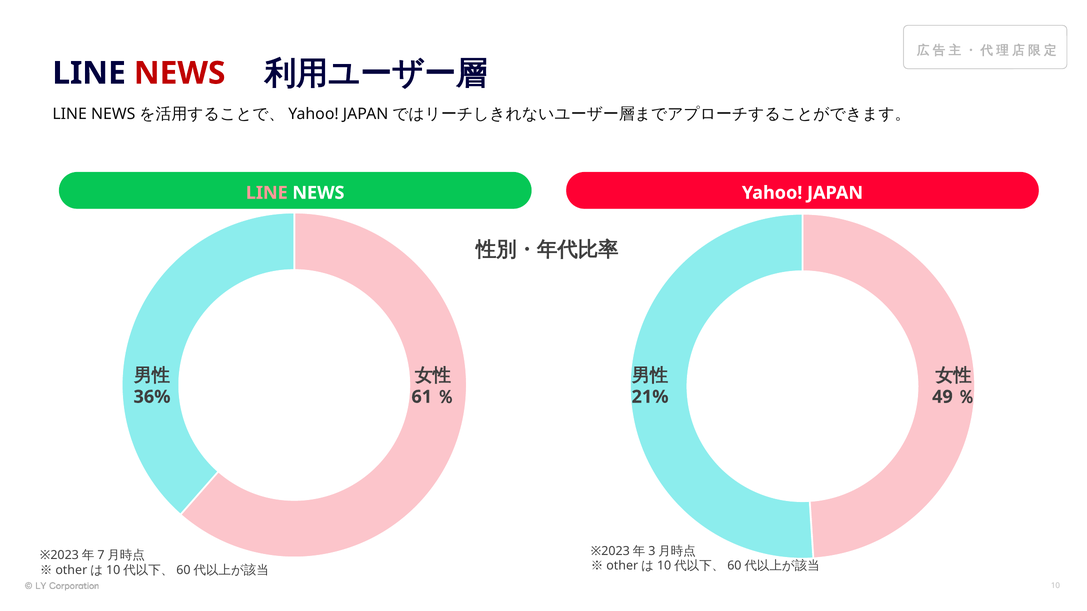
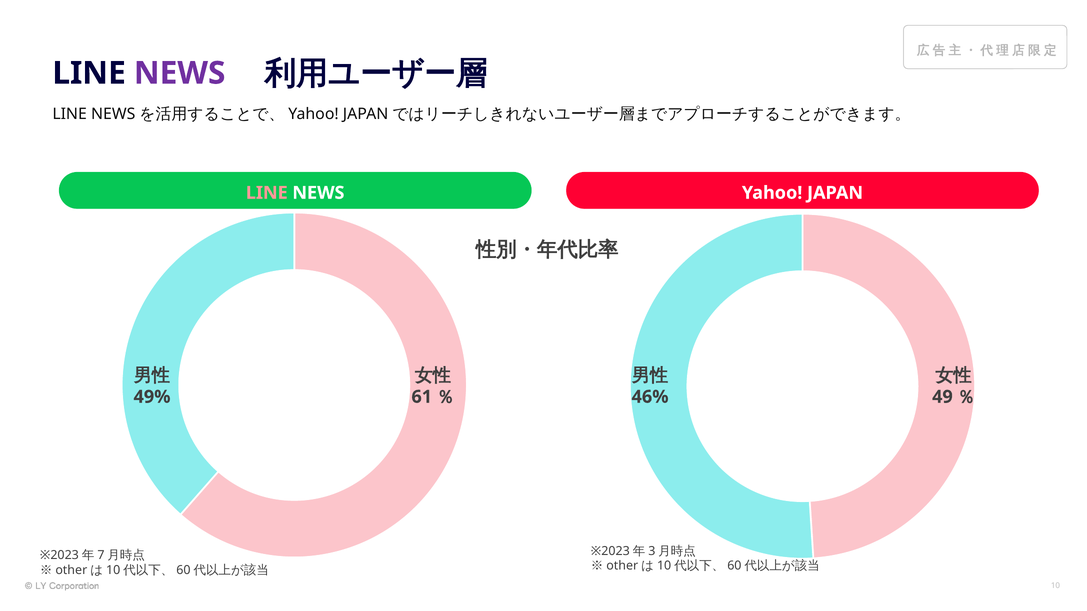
NEWS colour: red -> purple (180, 73)
36%: 36% -> 49% (152, 397)
21%: 21% -> 46% (650, 397)
